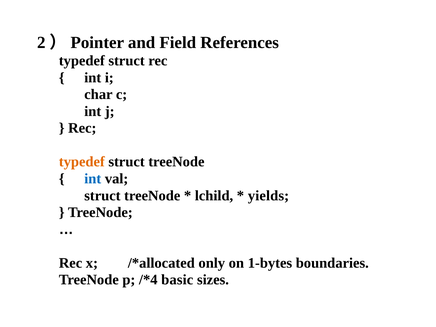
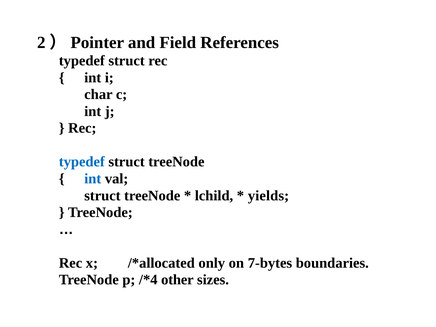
typedef colour: orange -> blue (82, 162)
1-bytes: 1-bytes -> 7-bytes (270, 263)
basic: basic -> other (177, 280)
